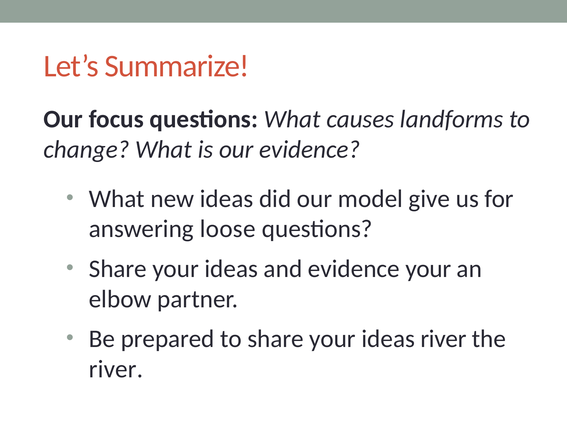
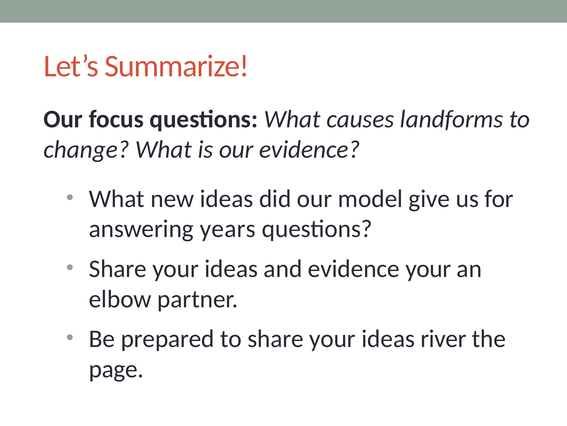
loose: loose -> years (228, 229)
river: river -> page (116, 368)
